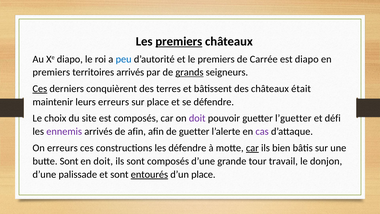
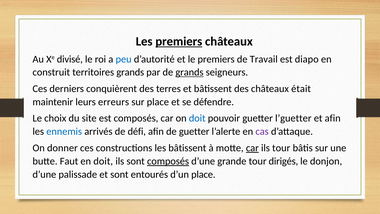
Xe diapo: diapo -> divisé (70, 59)
Carrée: Carrée -> Travail (264, 59)
premiers: premiers -> construit (51, 72)
territoires arrivés: arrivés -> grands (130, 72)
Ces underline: present -> none (40, 89)
doit colour: purple -> blue (197, 118)
et défi: défi -> afin (333, 118)
ennemis colour: purple -> blue (64, 131)
de afin: afin -> défi (137, 131)
On erreurs: erreurs -> donner (62, 148)
les défendre: défendre -> bâtissent (187, 148)
ils bien: bien -> tour (281, 148)
butte Sont: Sont -> Faut (69, 161)
composés underline: none -> present (168, 161)
travail: travail -> dirigés (283, 161)
entourés underline: present -> none (149, 174)
